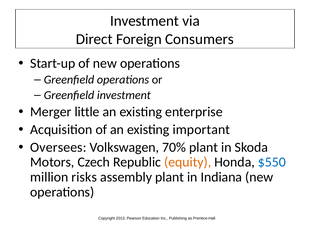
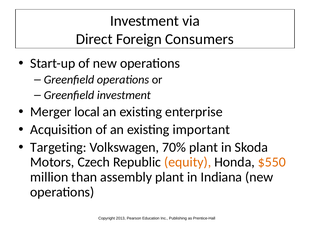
little: little -> local (87, 112)
Oversees: Oversees -> Targeting (58, 147)
$550 colour: blue -> orange (272, 162)
risks: risks -> than (84, 177)
